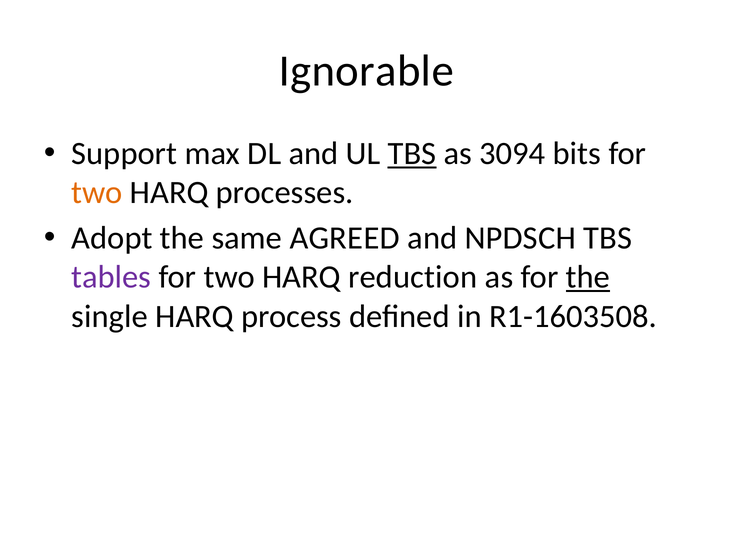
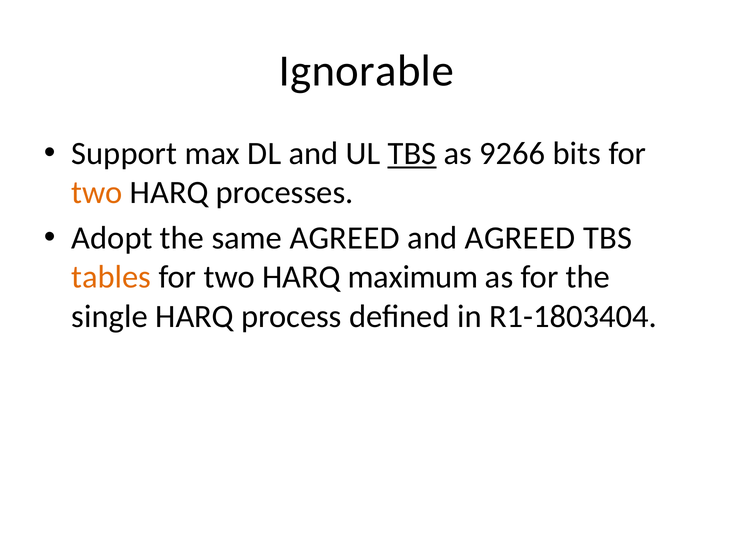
3094: 3094 -> 9266 (512, 154)
and NPDSCH: NPDSCH -> AGREED (520, 238)
tables colour: purple -> orange (111, 278)
reduction: reduction -> maximum (413, 278)
the underline: present -> none (588, 278)
R1-1603508: R1-1603508 -> R1-1803404 (573, 317)
